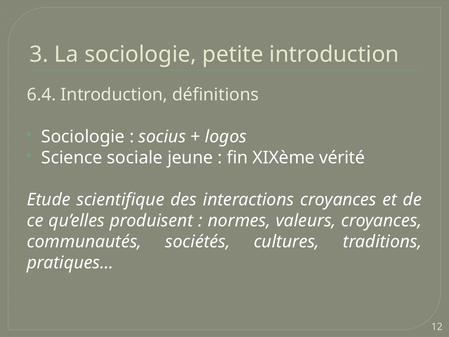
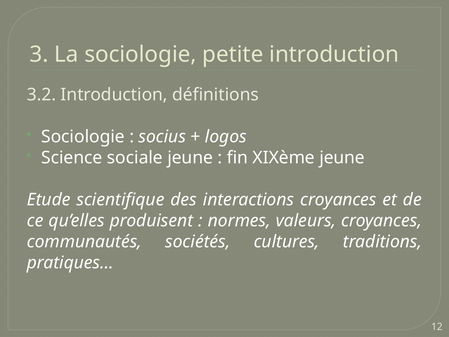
6.4: 6.4 -> 3.2 (42, 95)
XIXème vérité: vérité -> jeune (342, 158)
